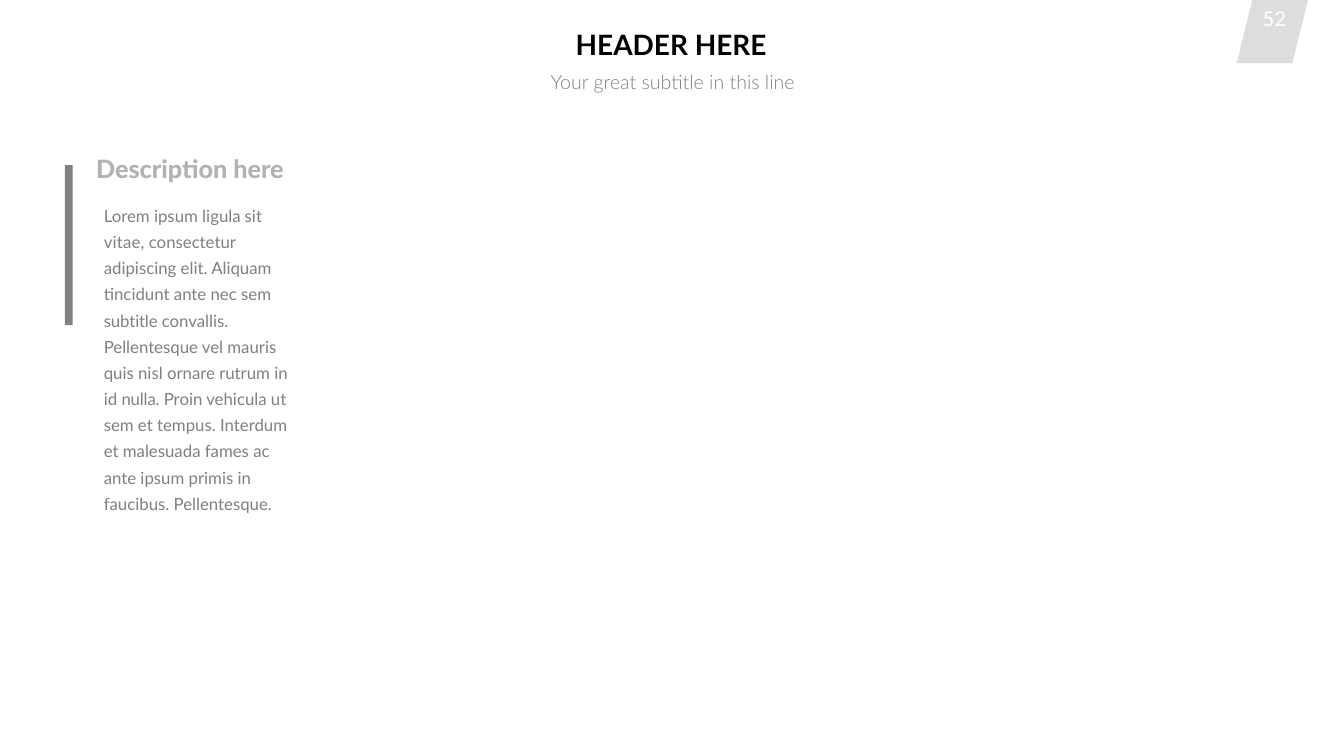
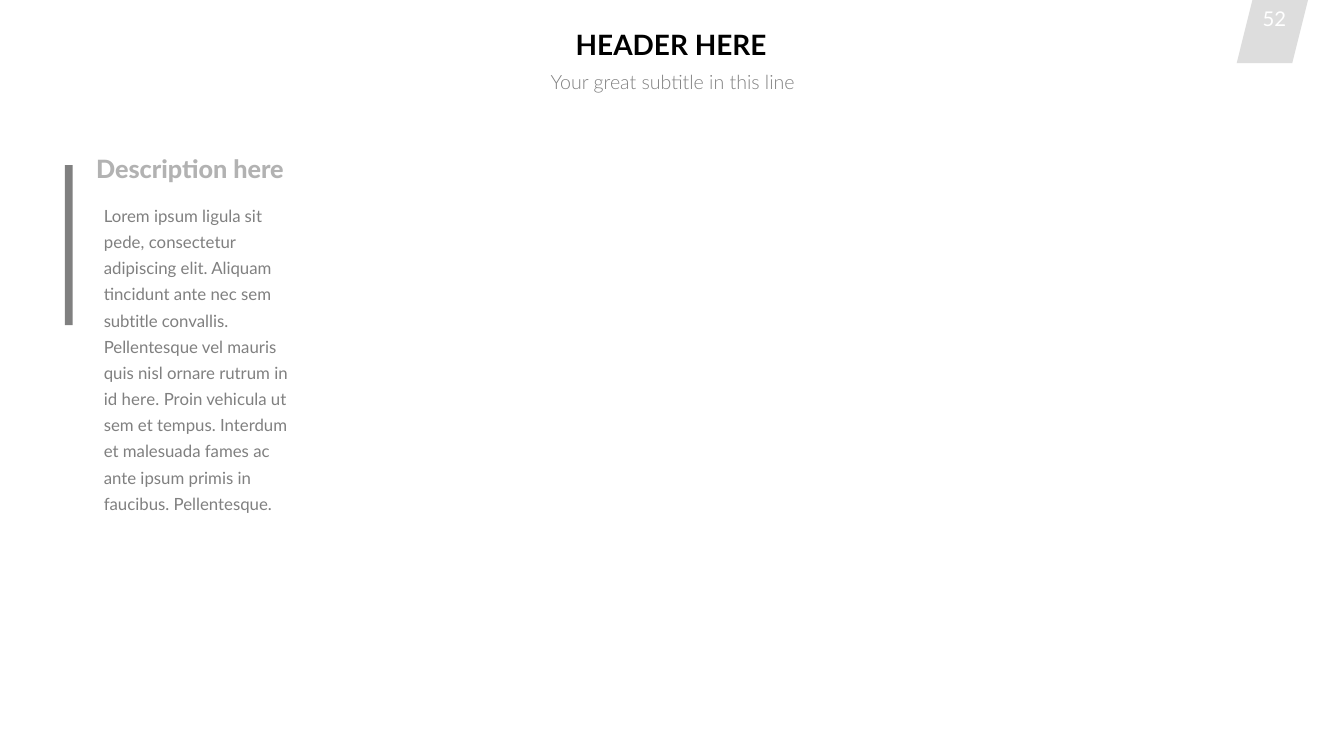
vitae: vitae -> pede (124, 243)
id nulla: nulla -> here (140, 400)
